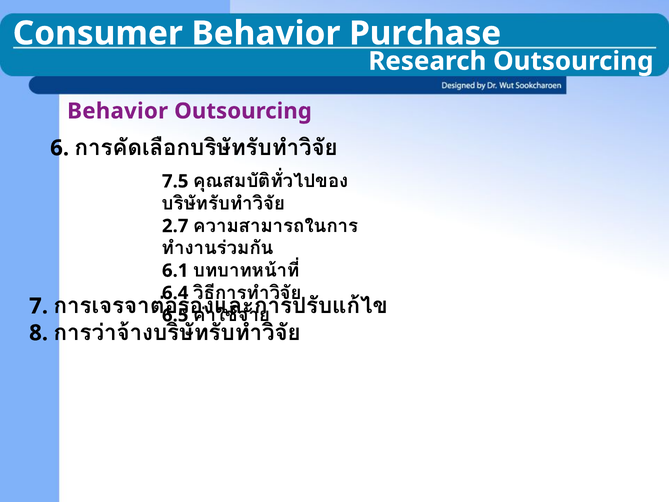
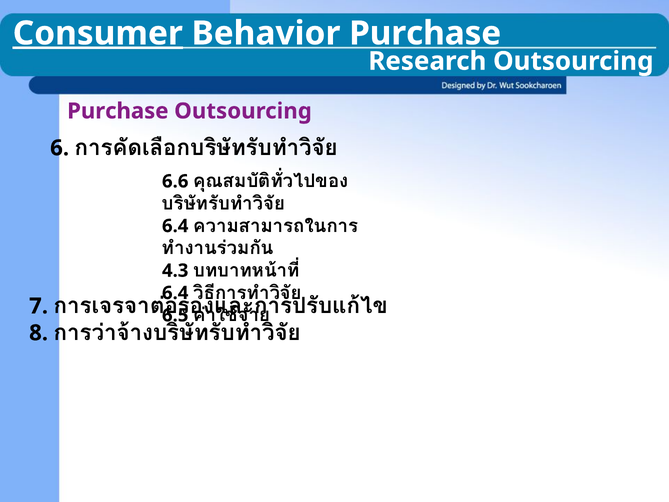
Consumer underline: none -> present (98, 33)
Behavior: Behavior -> Purchase (118, 111)
7.5: 7.5 -> 6.6 (175, 181)
2.7: 2.7 -> 6.4 (175, 226)
6.1: 6.1 -> 4.3 (175, 270)
